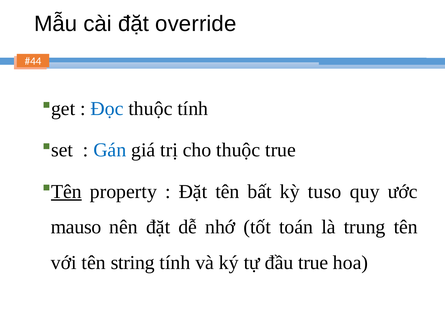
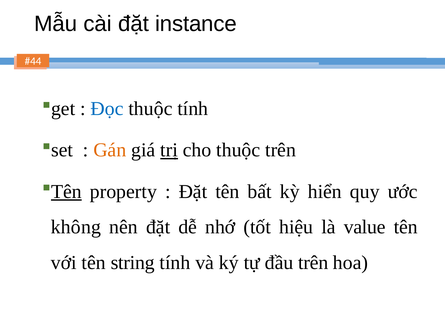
override: override -> instance (196, 24)
Gán colour: blue -> orange (110, 150)
trị underline: none -> present (169, 150)
thuộc true: true -> trên (281, 150)
tuso: tuso -> hiển (325, 192)
mauso: mauso -> không (76, 228)
toán: toán -> hiệu (296, 228)
trung: trung -> value (365, 228)
đầu true: true -> trên (313, 263)
